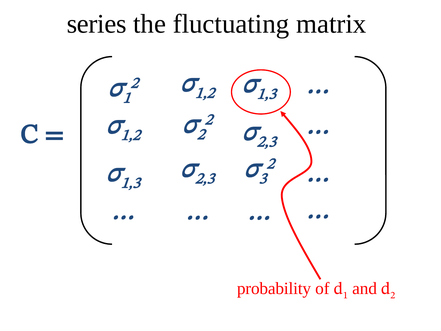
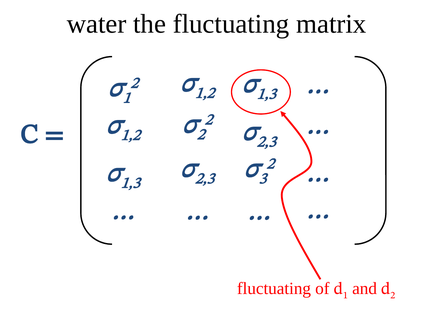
series: series -> water (97, 24)
probability: probability -> fluctuating (274, 288)
